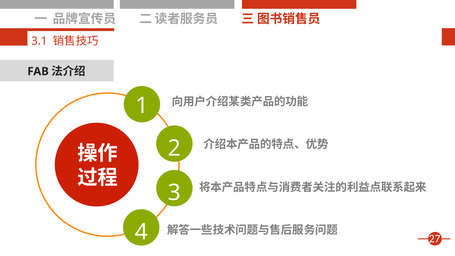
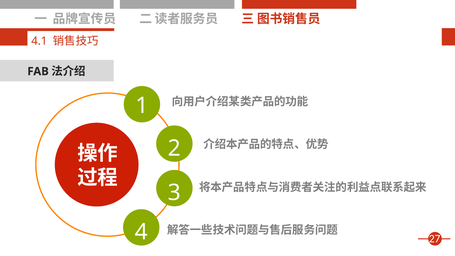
3.1: 3.1 -> 4.1 (39, 41)
